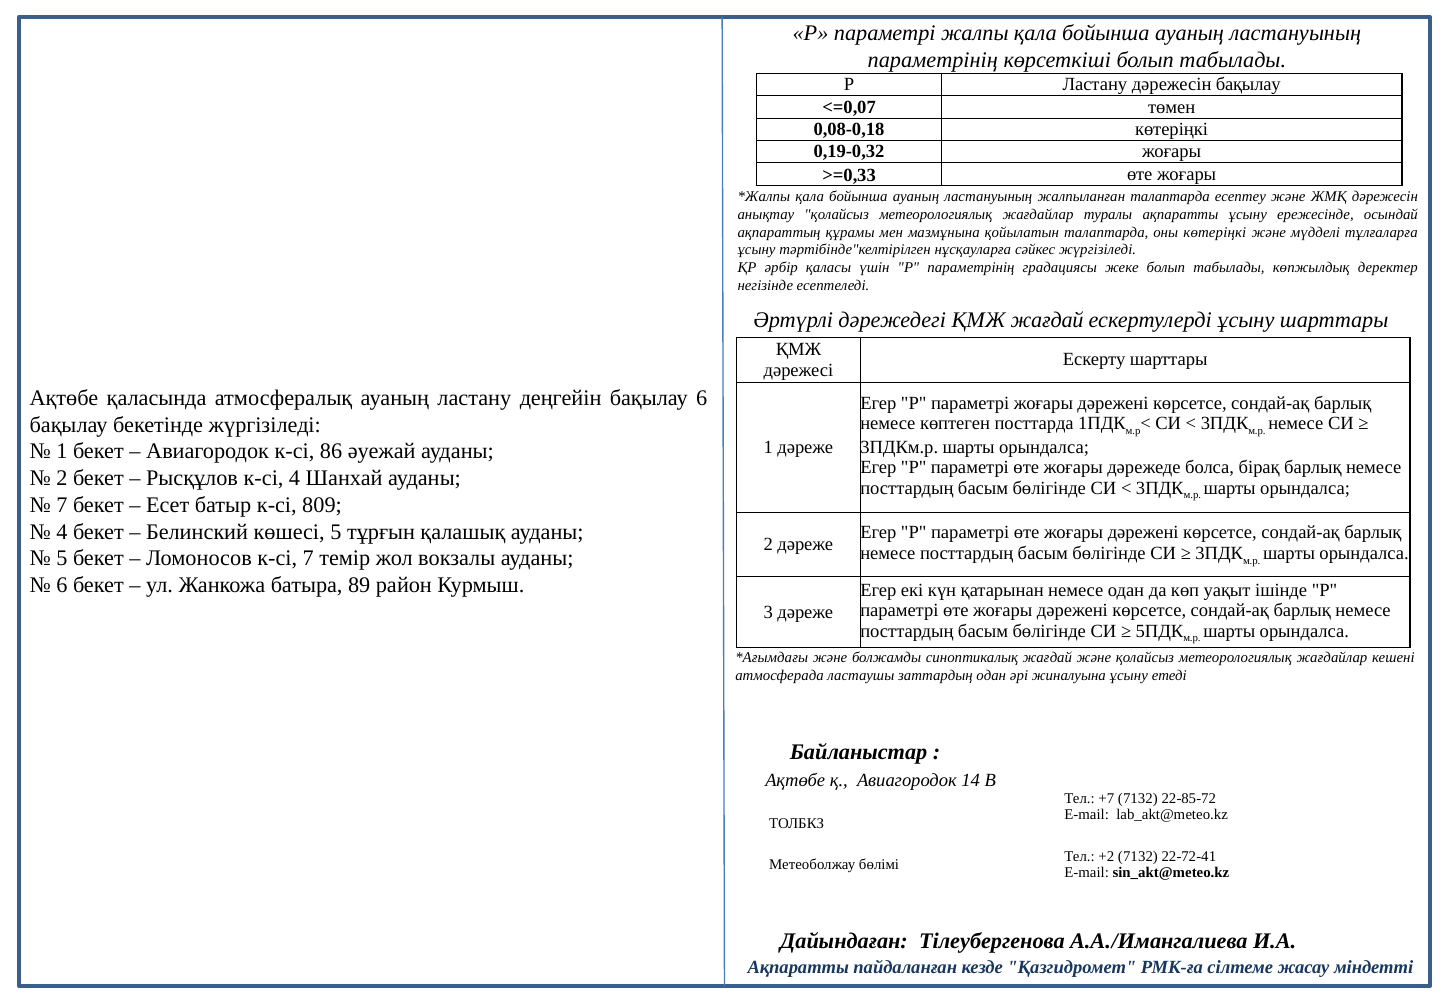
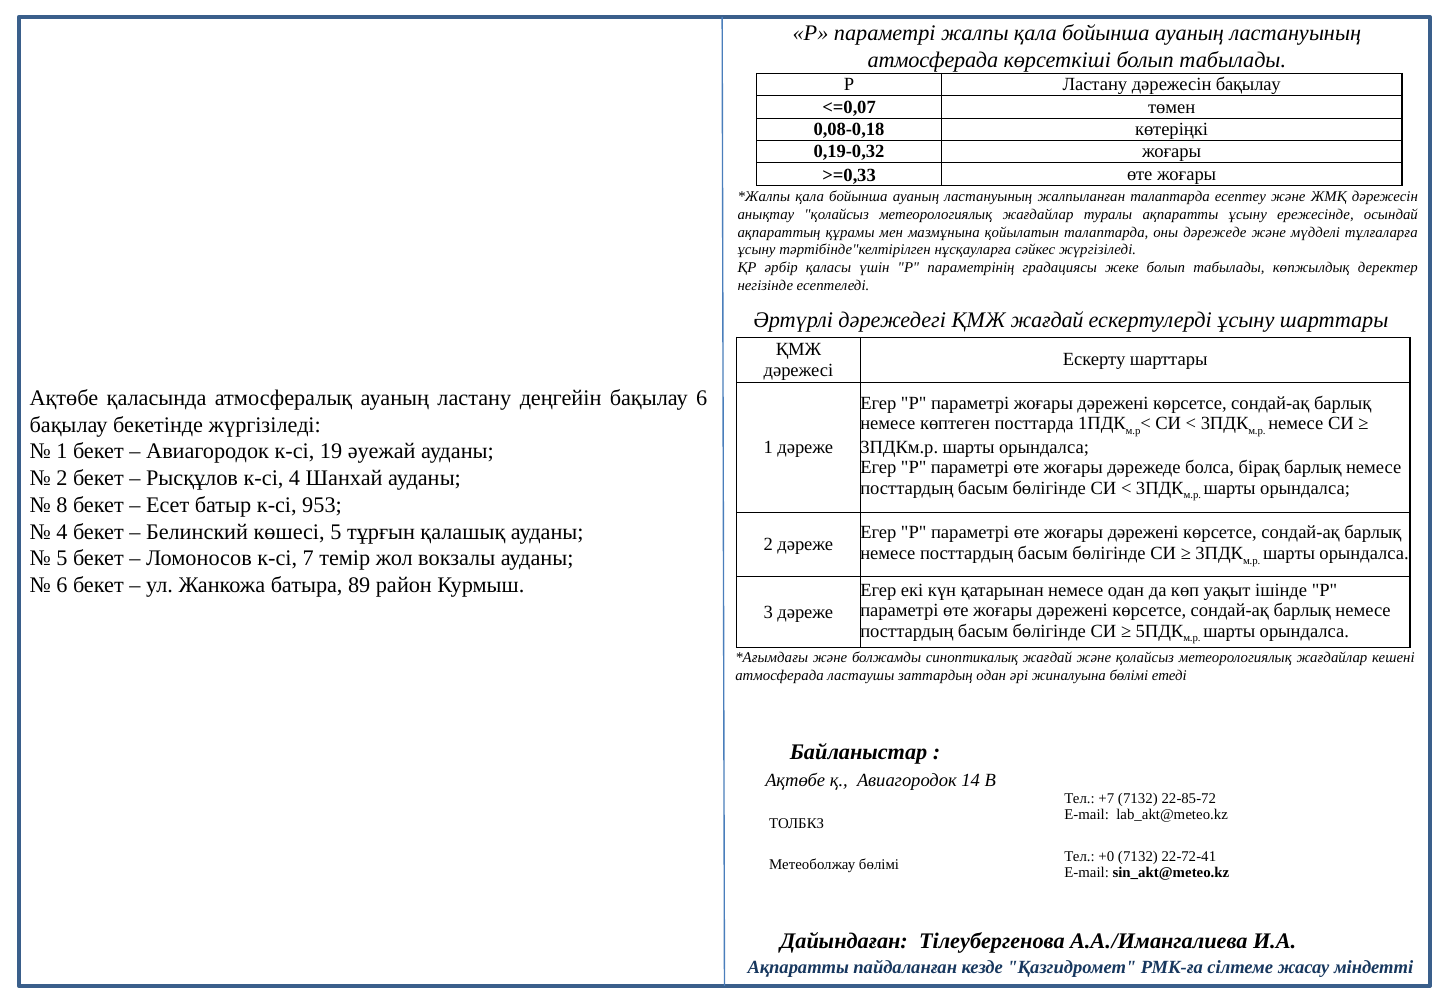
параметрінің: параметрінің -> атмосферада (933, 60)
оны көтеріңкі: көтеріңкі -> дәрежеде (1215, 232)
86: 86 -> 19 (331, 452)
7: 7 -> 8 (62, 505)
809: 809 -> 953 (322, 505)
жиналуына ұсыну: ұсыну -> бөлімі (1129, 676)
+2: +2 -> +0 (1106, 857)
